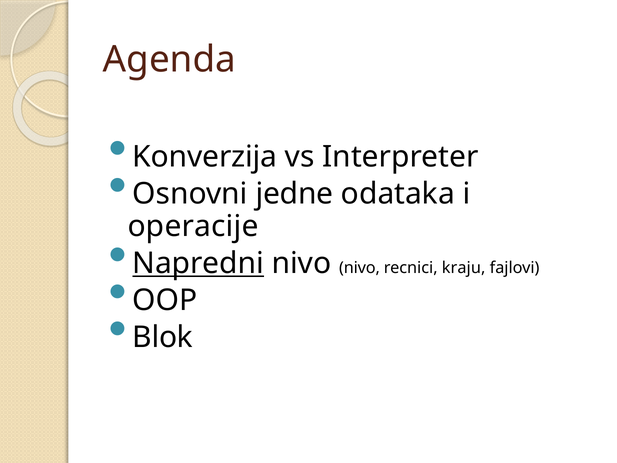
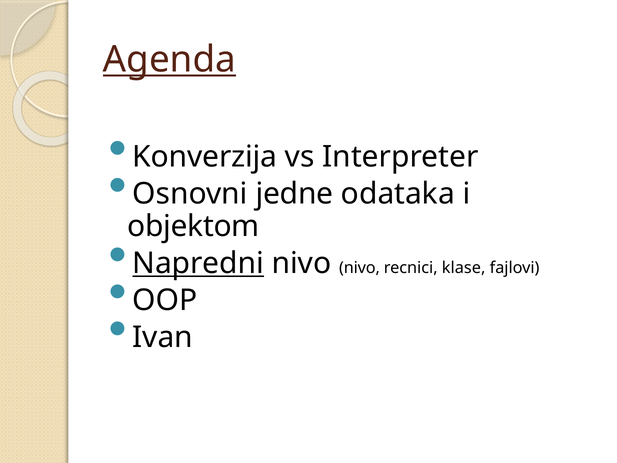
Agenda underline: none -> present (169, 60)
operacije: operacije -> objektom (193, 226)
kraju: kraju -> klase (464, 268)
Blok: Blok -> Ivan (163, 337)
